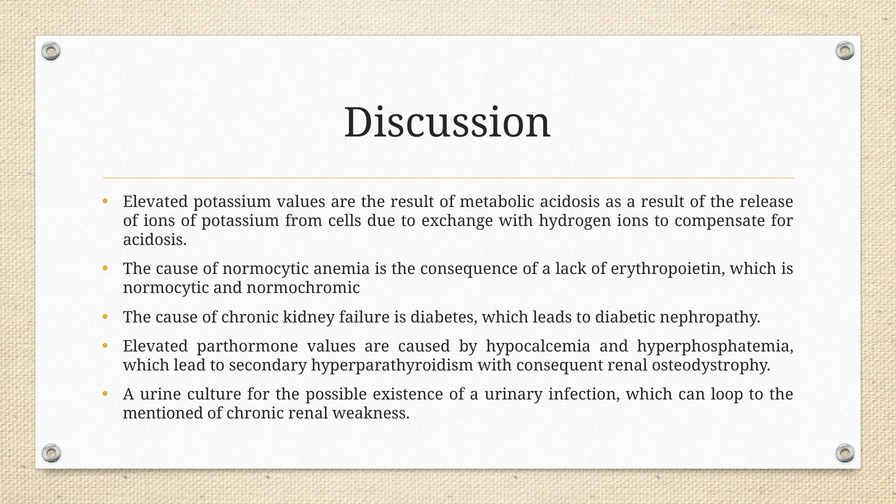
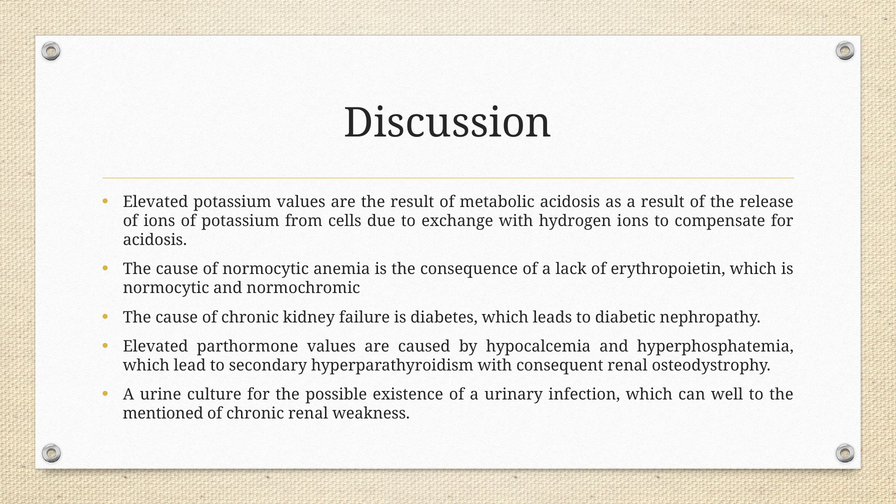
loop: loop -> well (727, 395)
